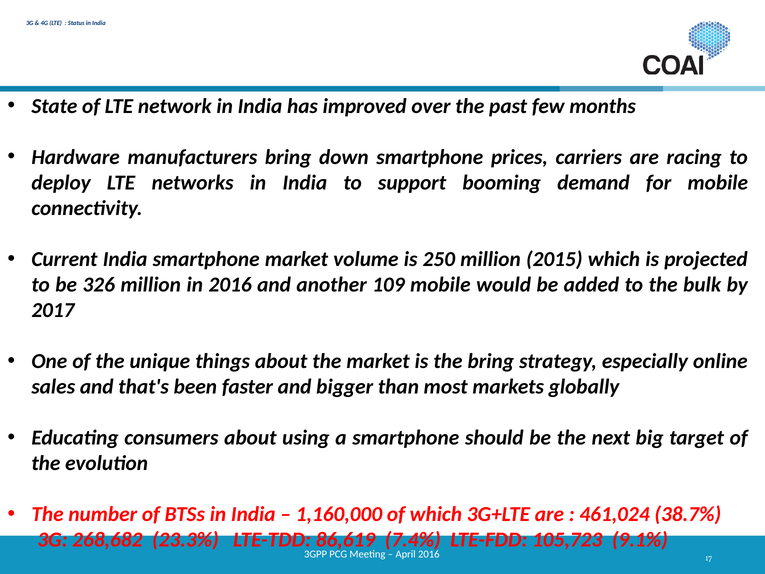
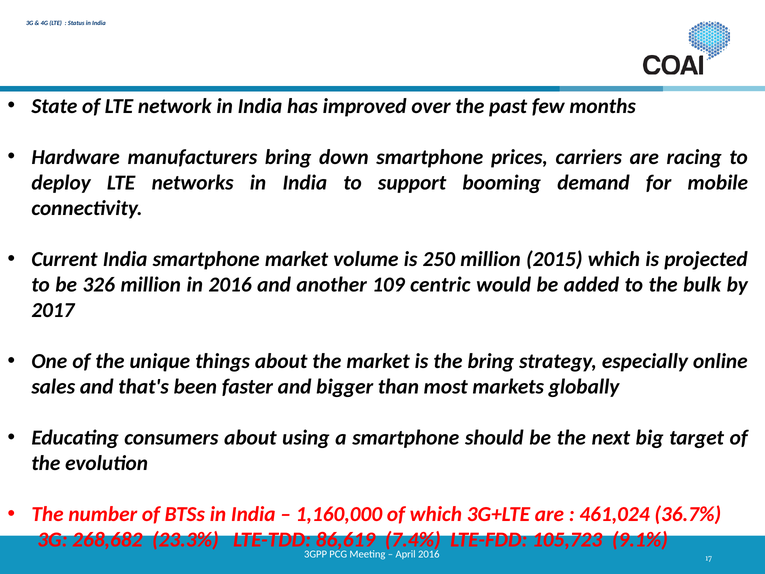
109 mobile: mobile -> centric (440, 285)
38.7%: 38.7% -> 36.7% (688, 514)
